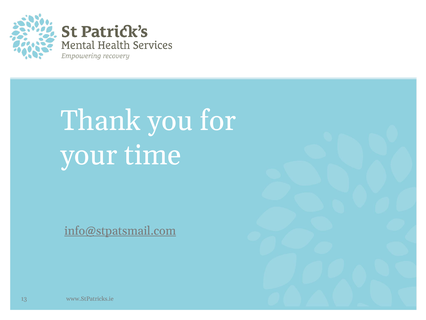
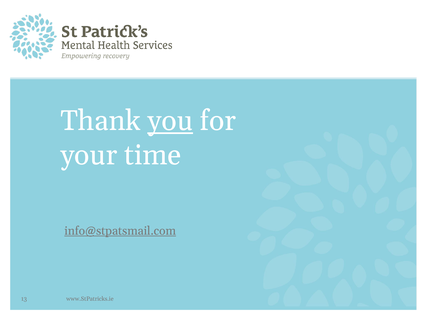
you underline: none -> present (170, 121)
